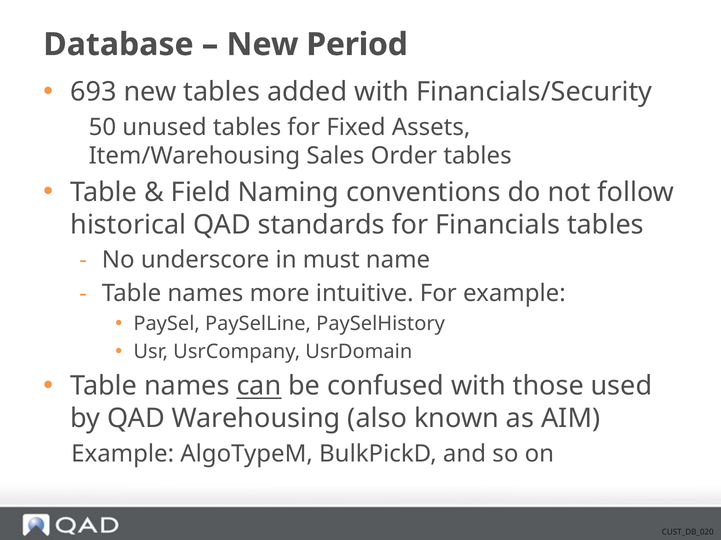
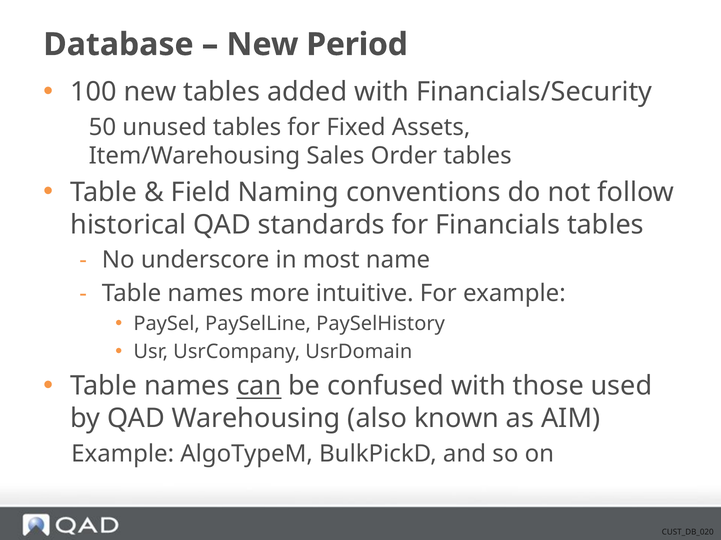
693: 693 -> 100 (93, 92)
must: must -> most (331, 260)
